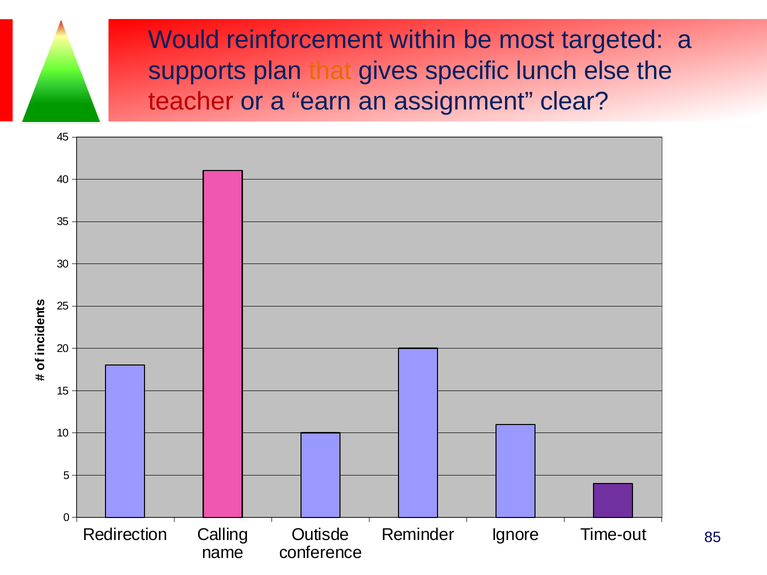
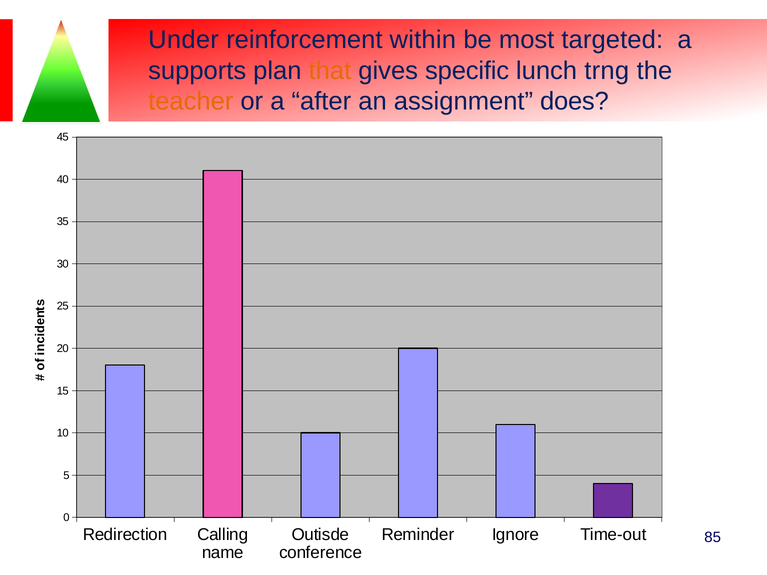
Would: Would -> Under (184, 40)
else: else -> trng (607, 71)
teacher colour: red -> orange (191, 101)
earn: earn -> after (321, 101)
clear: clear -> does (574, 101)
